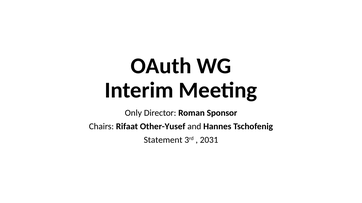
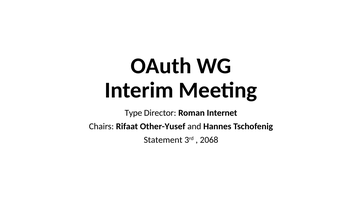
Only: Only -> Type (133, 113)
Sponsor: Sponsor -> Internet (222, 113)
2031: 2031 -> 2068 (209, 140)
